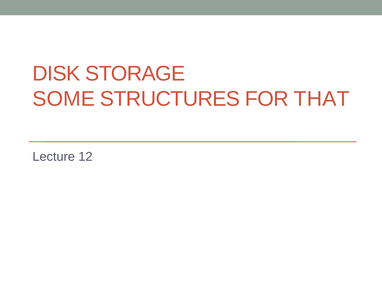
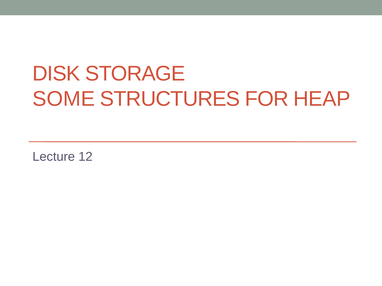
THAT: THAT -> HEAP (322, 99)
